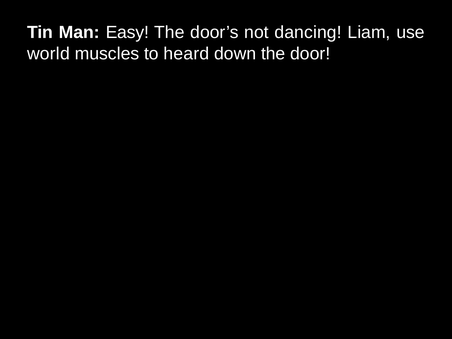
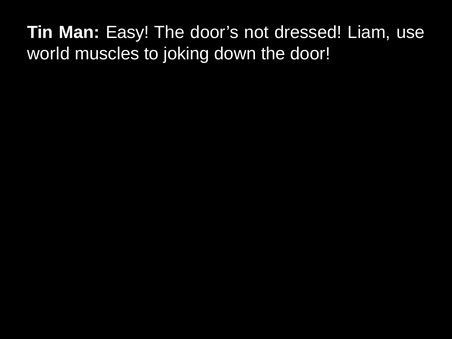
dancing: dancing -> dressed (308, 33)
heard: heard -> joking (186, 54)
